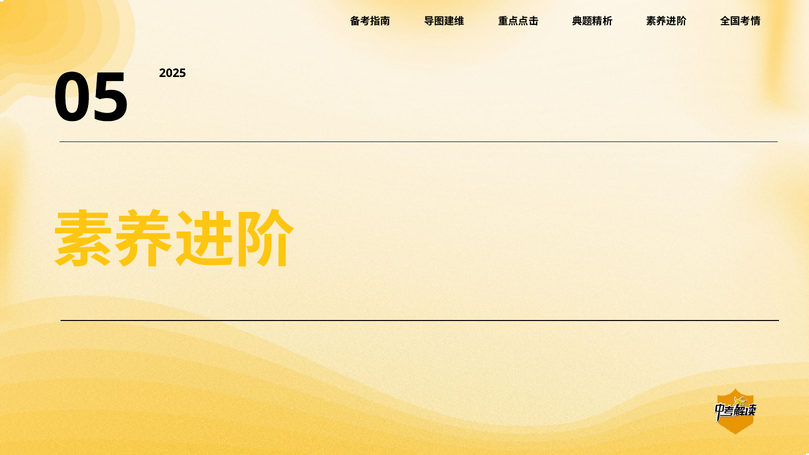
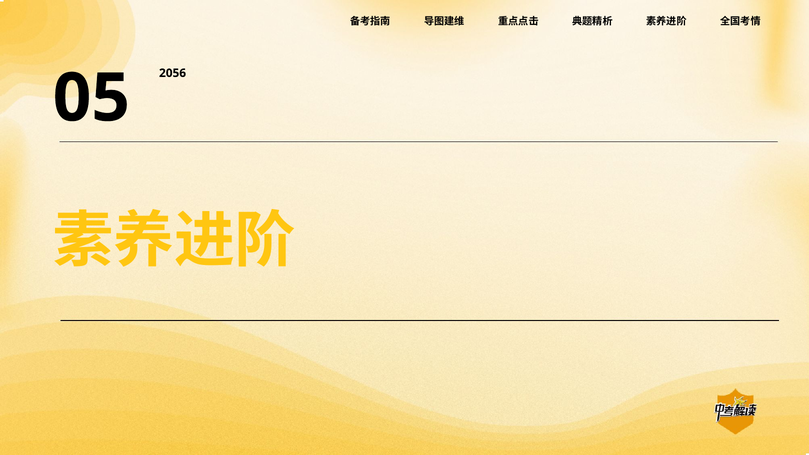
2025: 2025 -> 2056 (173, 73)
